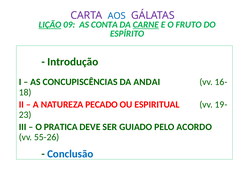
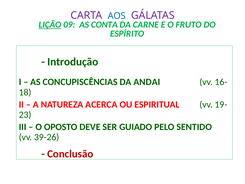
CARNE underline: present -> none (146, 25)
PECADO: PECADO -> ACERCA (101, 104)
PRATICA: PRATICA -> OPOSTO (61, 127)
ACORDO: ACORDO -> SENTIDO (194, 127)
55-26: 55-26 -> 39-26 (47, 137)
Conclusão colour: blue -> red (70, 154)
